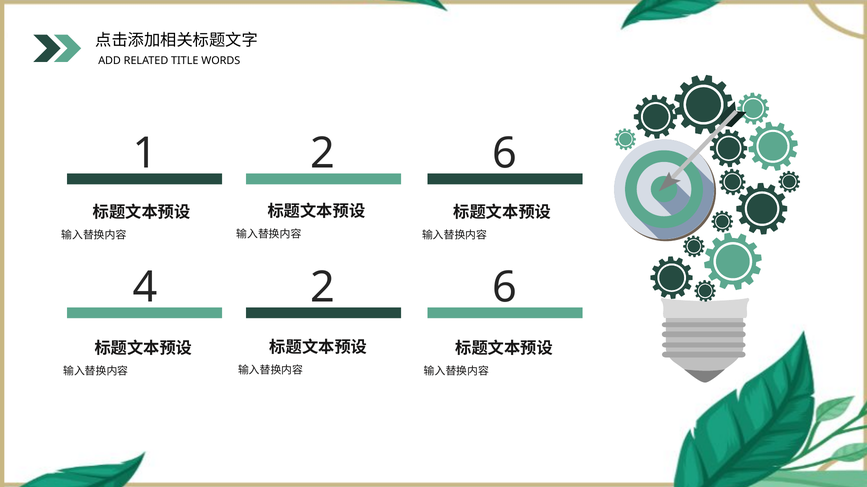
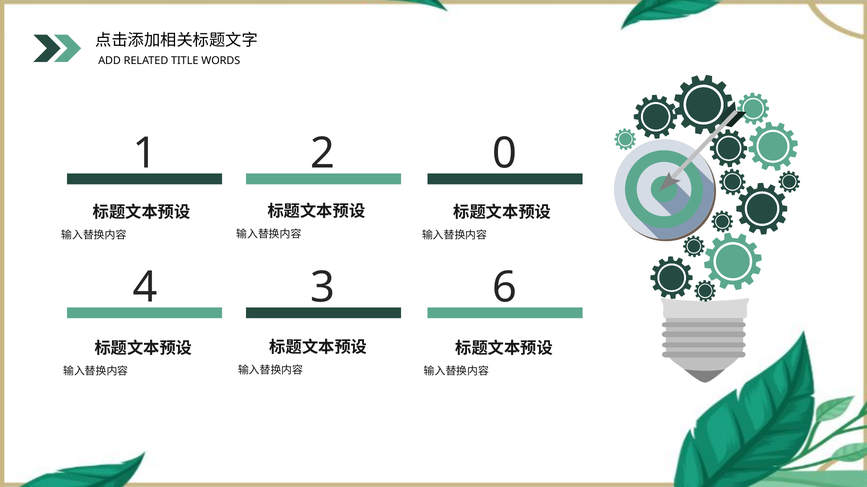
1 2 6: 6 -> 0 (505, 154)
4 2: 2 -> 3 (323, 288)
